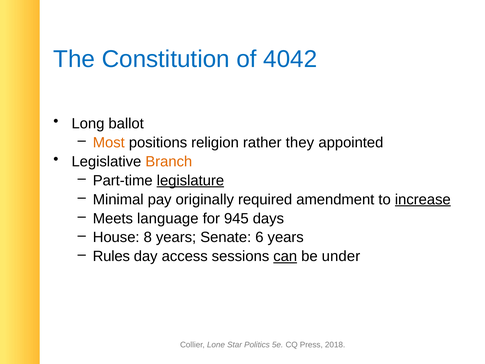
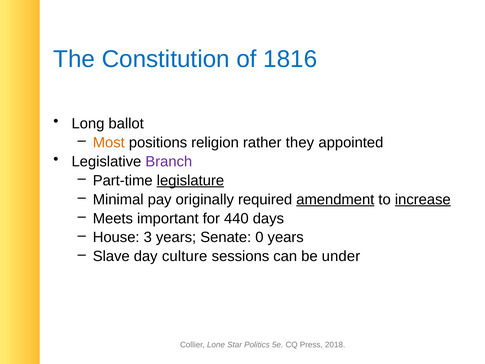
4042: 4042 -> 1816 (290, 59)
Branch colour: orange -> purple (169, 161)
amendment underline: none -> present (335, 199)
language: language -> important (168, 218)
945: 945 -> 440 (236, 218)
8: 8 -> 3 (148, 237)
6: 6 -> 0 (259, 237)
Rules: Rules -> Slave (111, 256)
access: access -> culture (185, 256)
can underline: present -> none (285, 256)
